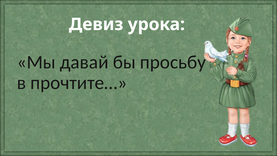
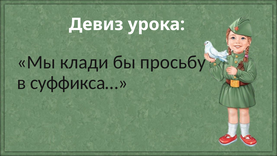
давай: давай -> клади (84, 62)
прочтите…: прочтите… -> суффикса… (79, 83)
